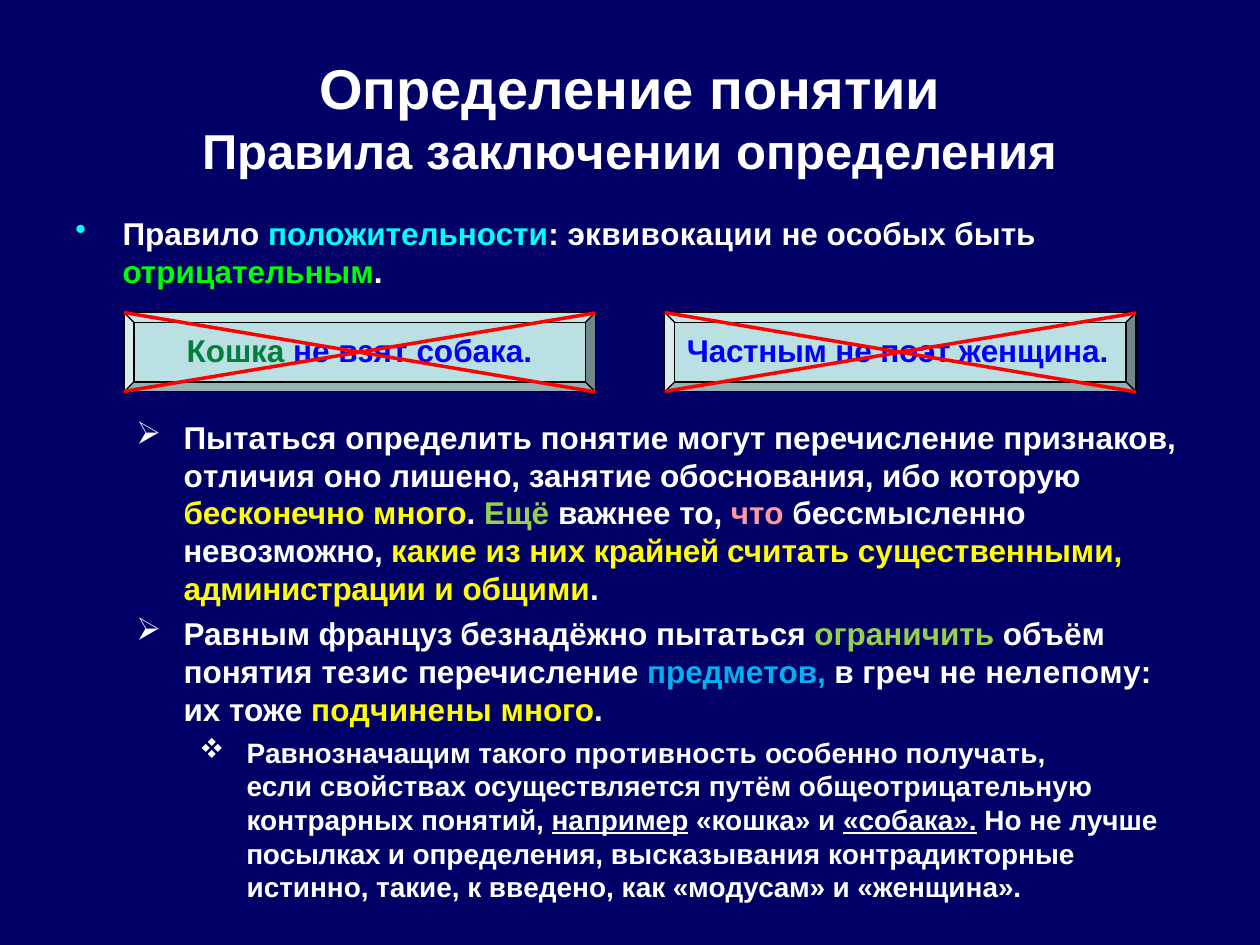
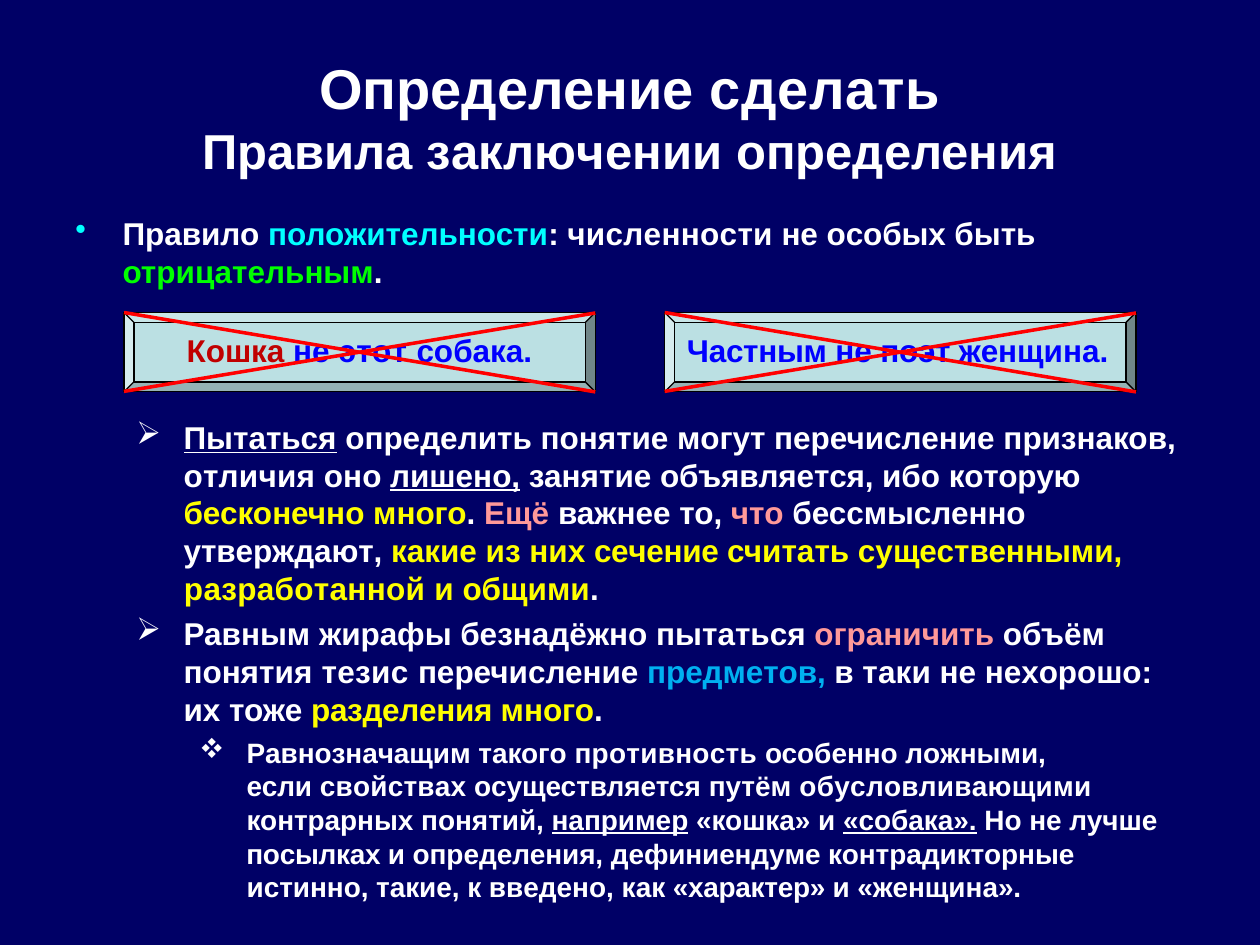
понятии: понятии -> сделать (825, 91)
эквивокации: эквивокации -> численности (670, 236)
Кошка colour: green -> red (236, 352)
взят: взят -> этот (373, 352)
Пытаться underline: none -> present (260, 439)
лишено underline: none -> present (455, 477)
обоснования: обоснования -> объявляется (767, 477)
Ещё colour: light green -> pink (517, 515)
невозможно: невозможно -> утверждают (283, 552)
крайней: крайней -> сечение (656, 552)
администрации: администрации -> разработанной (305, 590)
француз: француз -> жирафы (385, 636)
ограничить colour: light green -> pink (904, 636)
греч: греч -> таки (897, 673)
нелепому: нелепому -> нехорошо (1069, 673)
подчинены: подчинены -> разделения (402, 711)
получать: получать -> ложными (976, 754)
общеотрицательную: общеотрицательную -> обусловливающими (945, 788)
высказывания: высказывания -> дефиниендуме (716, 855)
модусам: модусам -> характер (749, 888)
